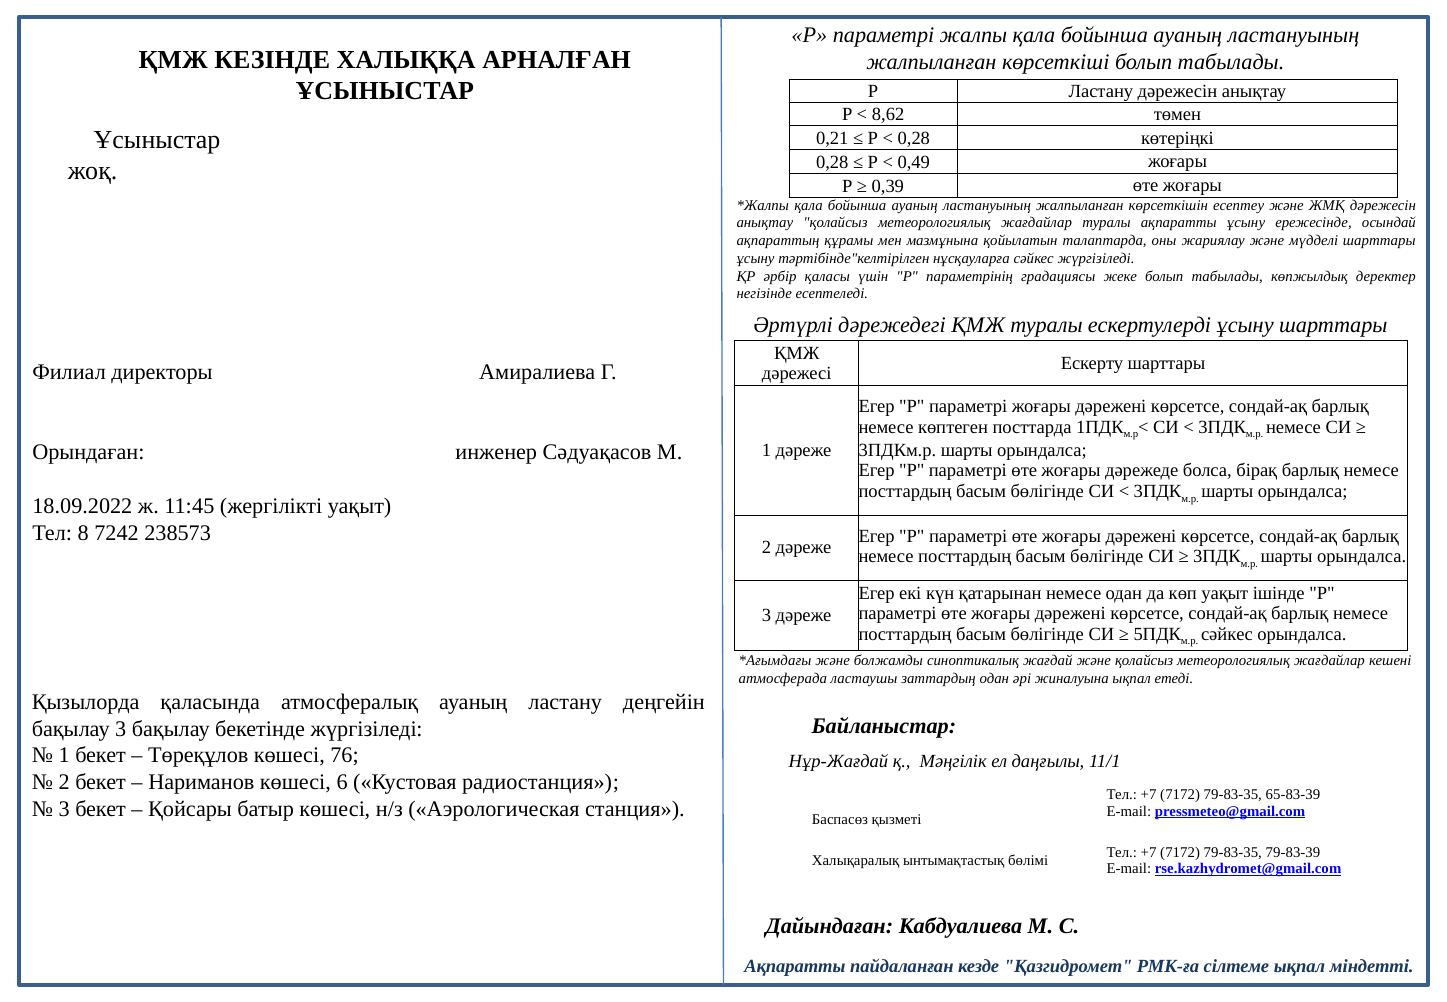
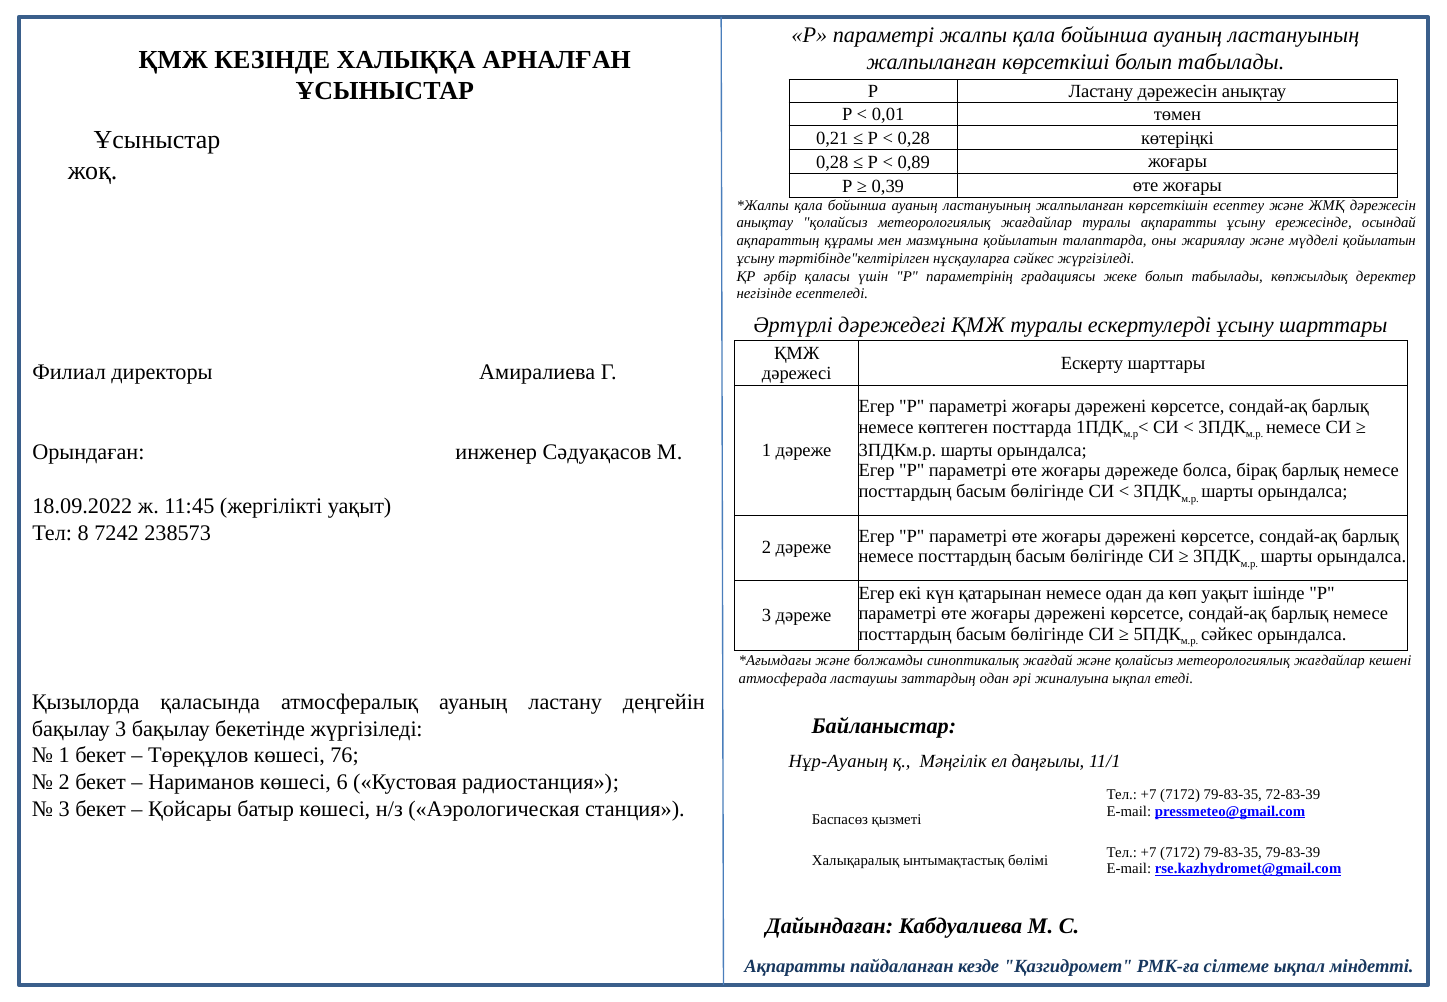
8,62: 8,62 -> 0,01 (888, 115)
0,49: 0,49 -> 0,89 (914, 162)
мүдделі шарттары: шарттары -> қойылатын (1379, 241)
Нұр-Жағдай: Нұр-Жағдай -> Нұр-Ауаның (838, 761)
65-83-39: 65-83-39 -> 72-83-39 (1293, 794)
